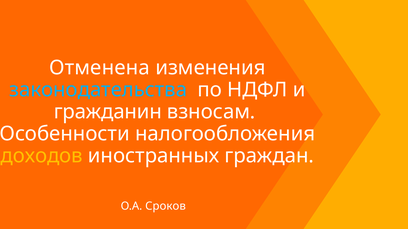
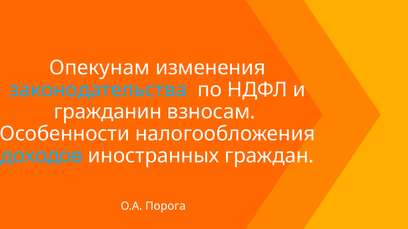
Отменена: Отменена -> Опекунам (100, 68)
доходов colour: yellow -> light blue (42, 156)
Сроков: Сроков -> Порога (166, 206)
